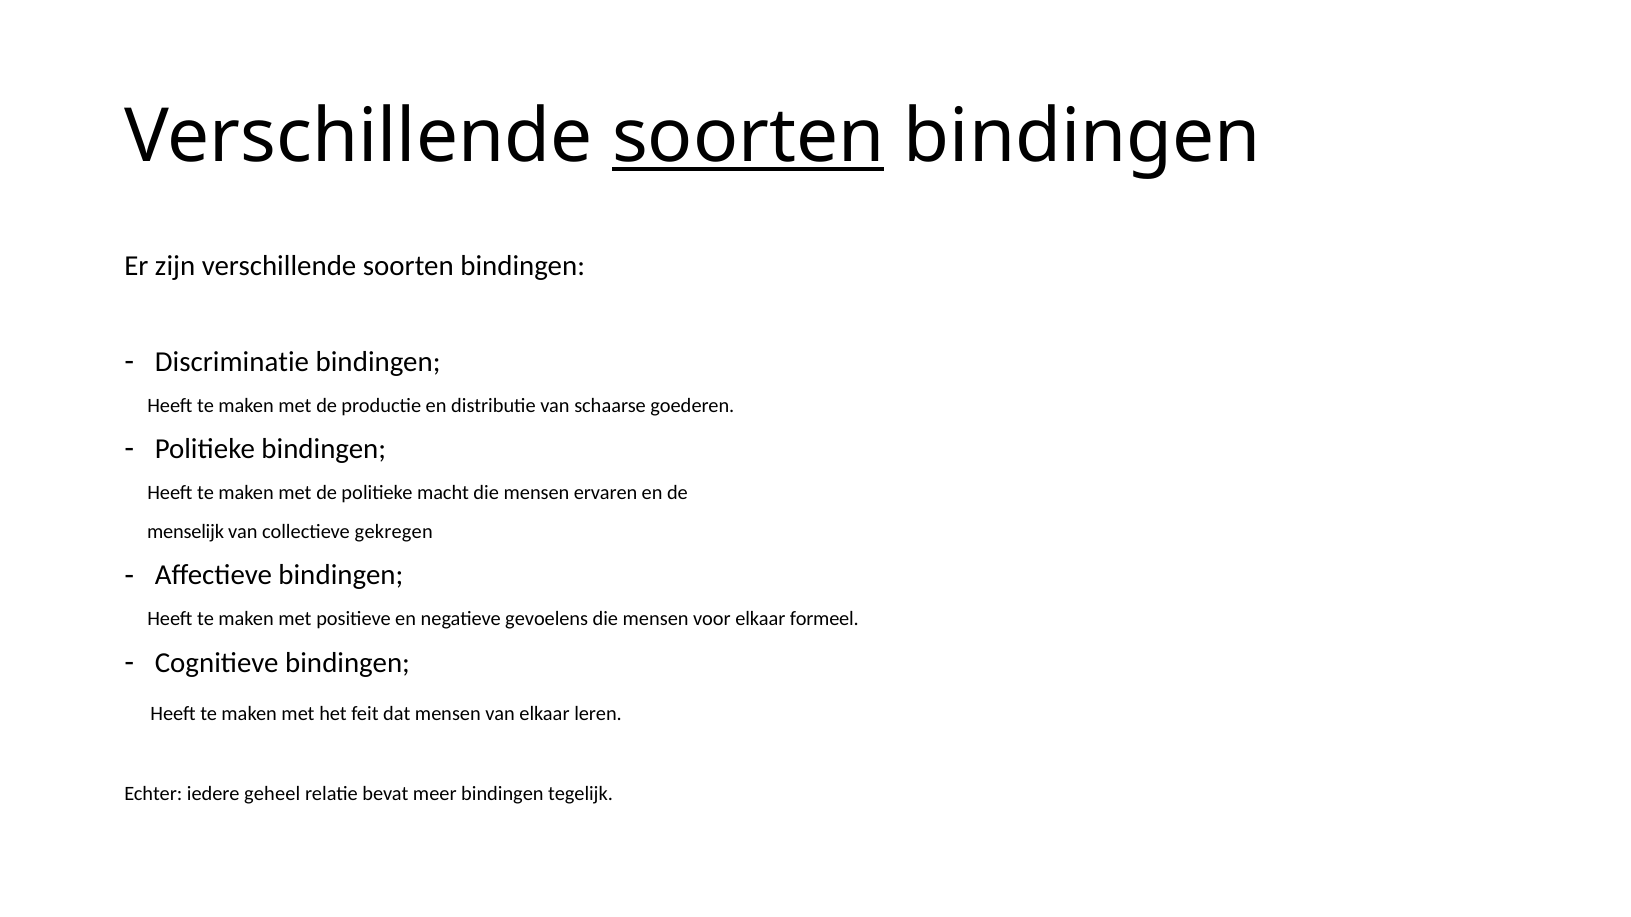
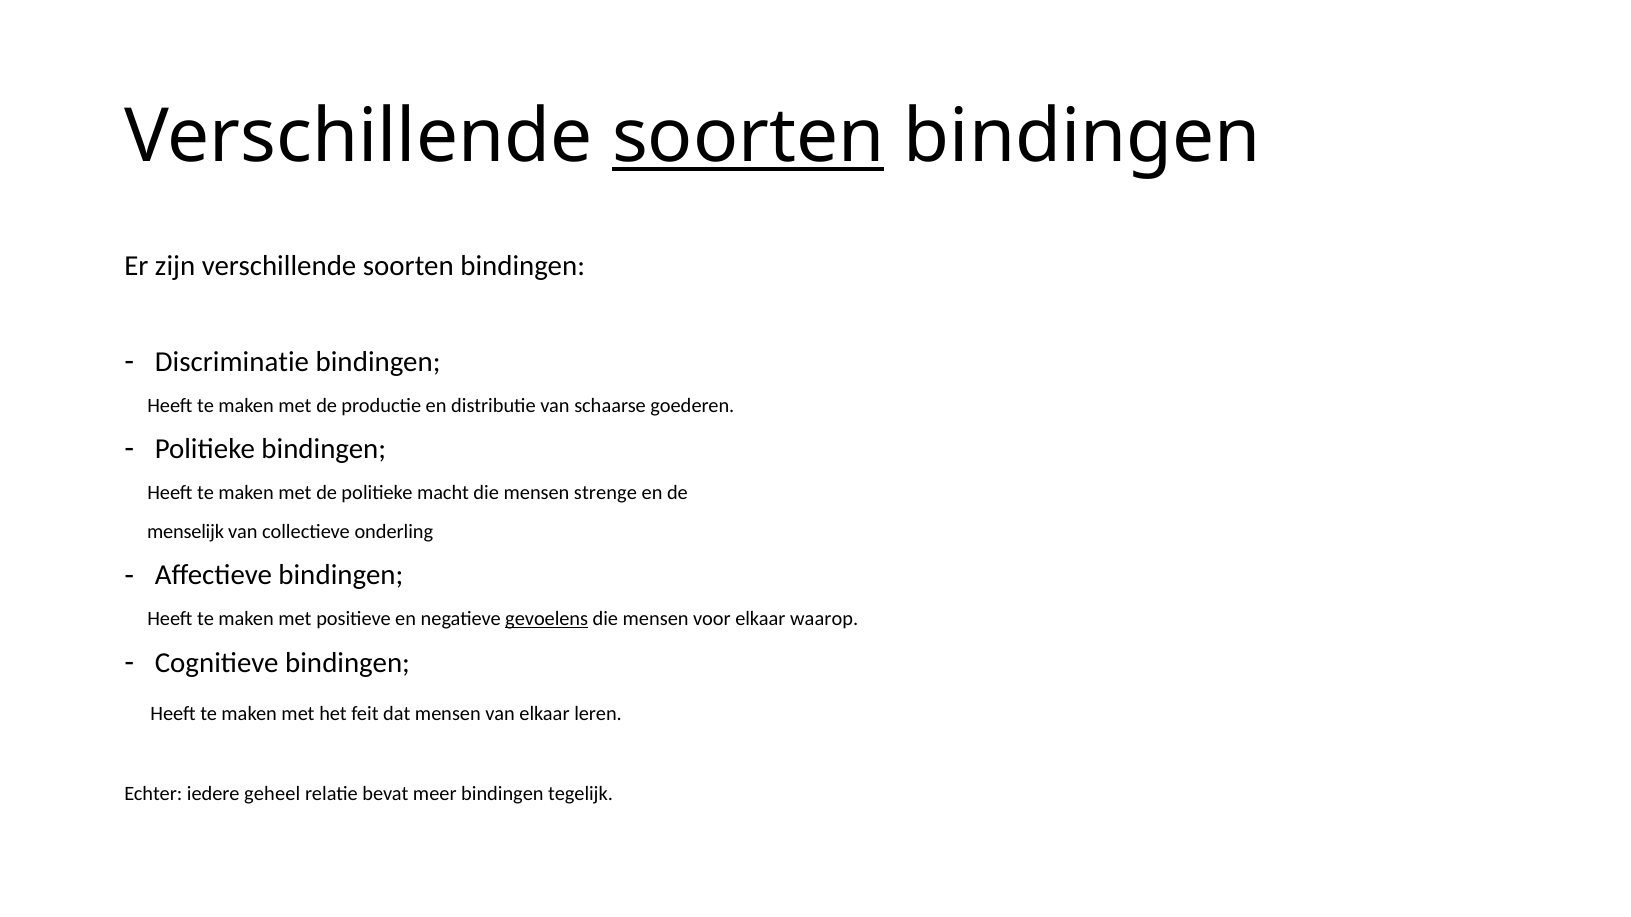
ervaren: ervaren -> strenge (605, 493)
gekregen: gekregen -> onderling (394, 532)
gevoelens underline: none -> present (547, 619)
formeel: formeel -> waarop (824, 619)
